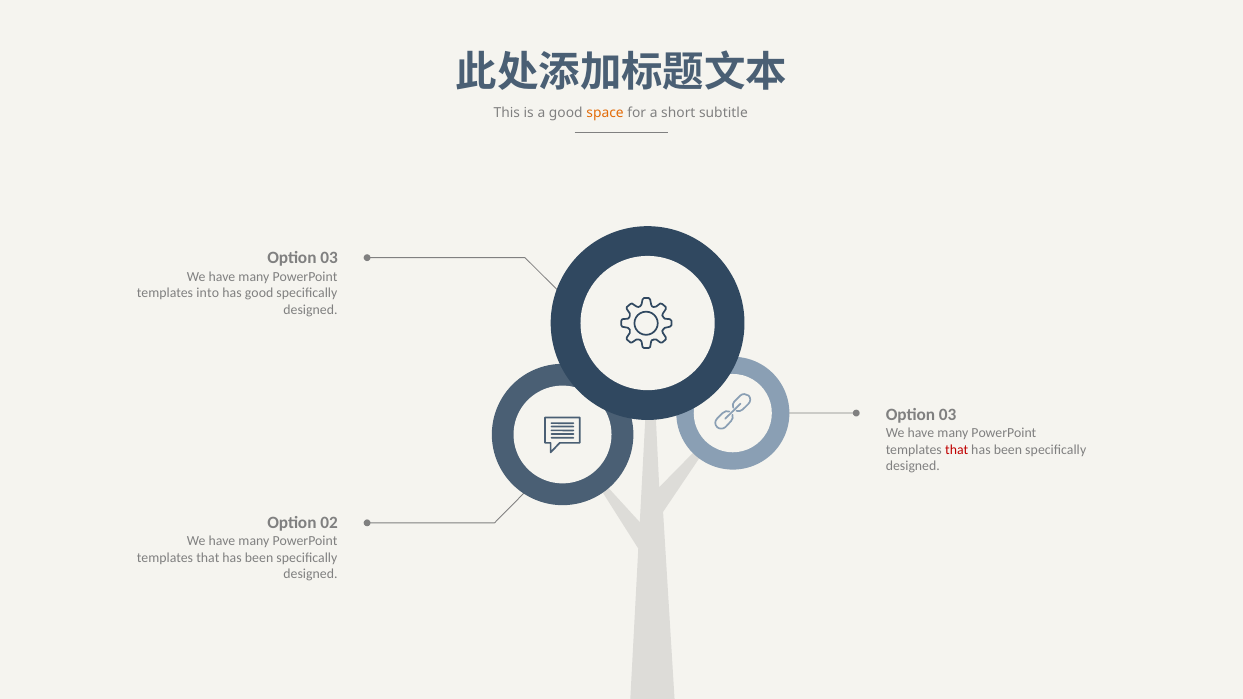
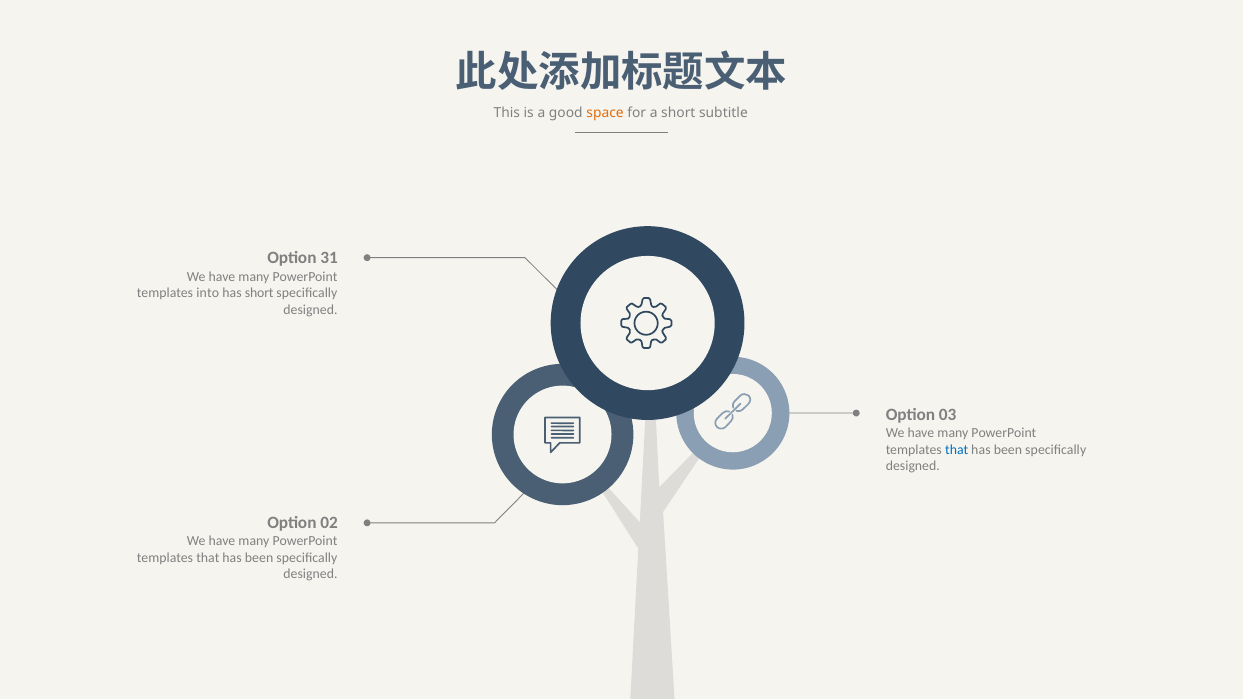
03: 03 -> 31 (329, 258)
has good: good -> short (259, 293)
that colour: red -> blue (957, 450)
